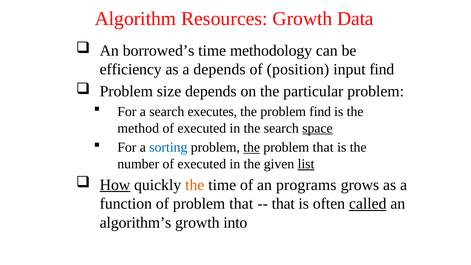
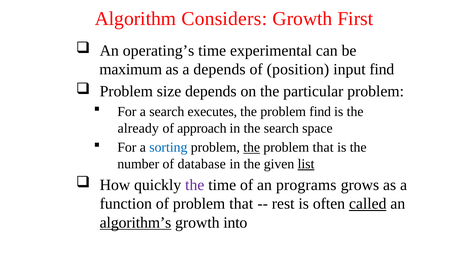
Resources: Resources -> Considers (224, 19)
Data: Data -> First (355, 19)
borrowed’s: borrowed’s -> operating’s (159, 51)
methodology: methodology -> experimental (271, 51)
efficiency: efficiency -> maximum (131, 69)
method: method -> already (138, 128)
executed: executed -> approach (202, 128)
space underline: present -> none (317, 128)
number of executed: executed -> database (202, 164)
How underline: present -> none (115, 185)
the colour: orange -> purple (195, 185)
that: that -> rest (283, 204)
algorithm’s underline: none -> present (135, 223)
